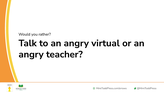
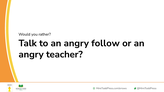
virtual: virtual -> follow (106, 43)
